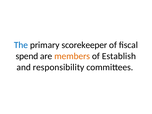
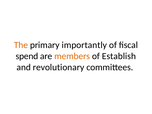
The colour: blue -> orange (21, 45)
scorekeeper: scorekeeper -> importantly (84, 45)
responsibility: responsibility -> revolutionary (59, 67)
